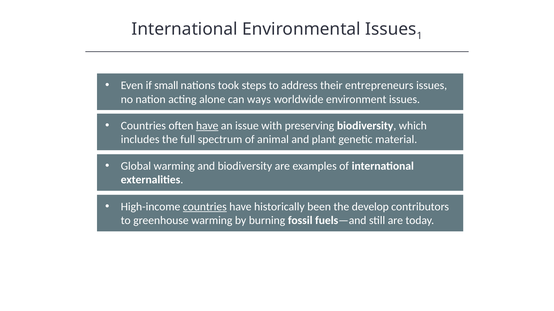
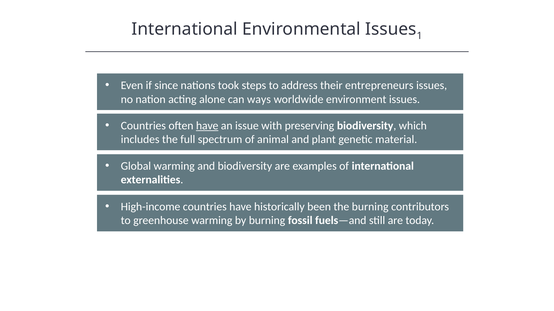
small: small -> since (166, 86)
countries underline: present -> none (205, 207)
the develop: develop -> burning (370, 207)
